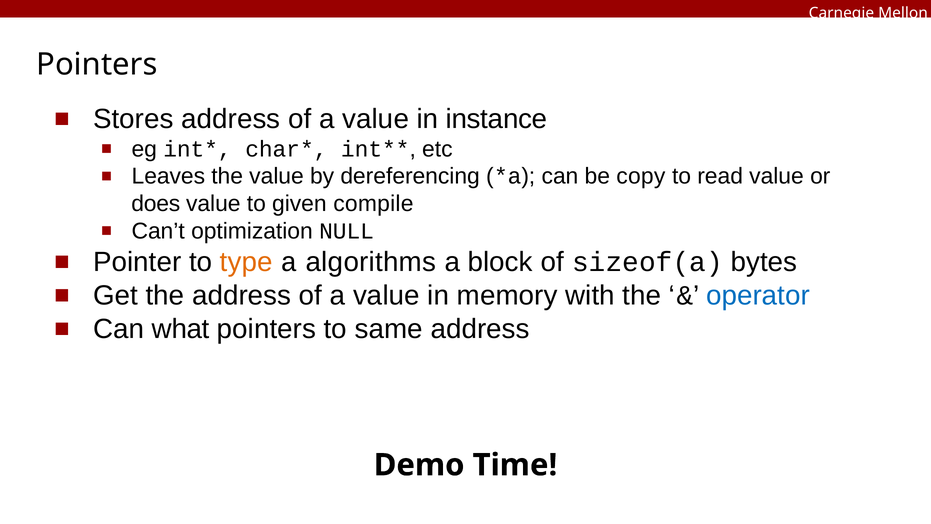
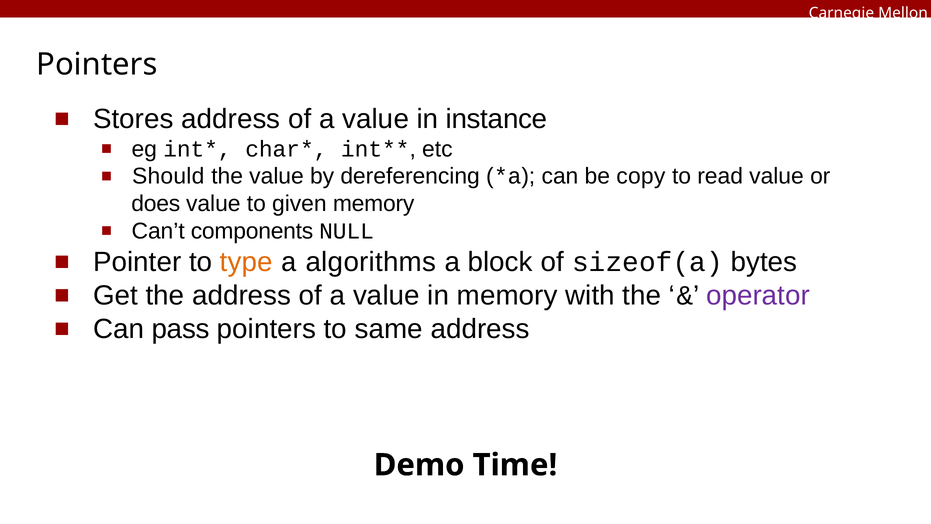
Leaves: Leaves -> Should (168, 176)
given compile: compile -> memory (374, 204)
optimization: optimization -> components (252, 231)
operator colour: blue -> purple (758, 295)
what: what -> pass (181, 329)
